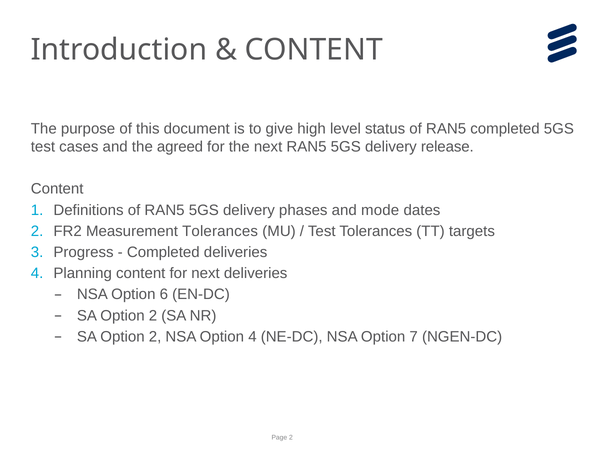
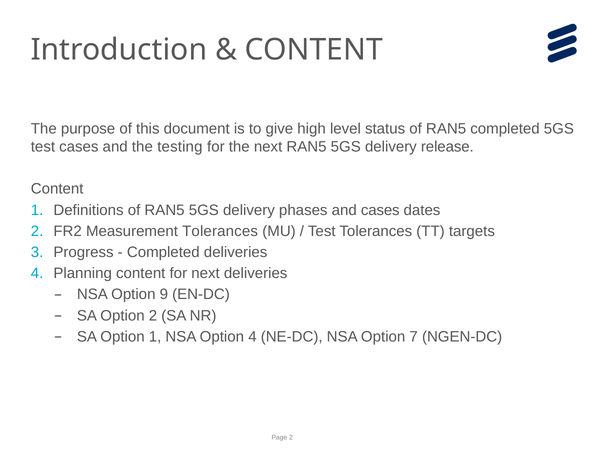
agreed: agreed -> testing (180, 147)
and mode: mode -> cases (380, 210)
6: 6 -> 9 (164, 294)
2: 2 -> 1 (155, 336)
